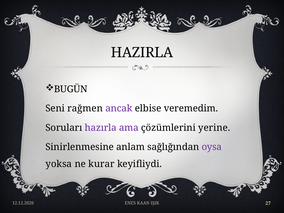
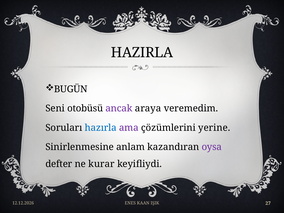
rağmen: rağmen -> otobüsü (85, 108)
elbise: elbise -> araya (148, 108)
hazırla colour: purple -> blue (101, 128)
sağlığından: sağlığından -> kazandıran (173, 147)
yoksa: yoksa -> defter (59, 164)
